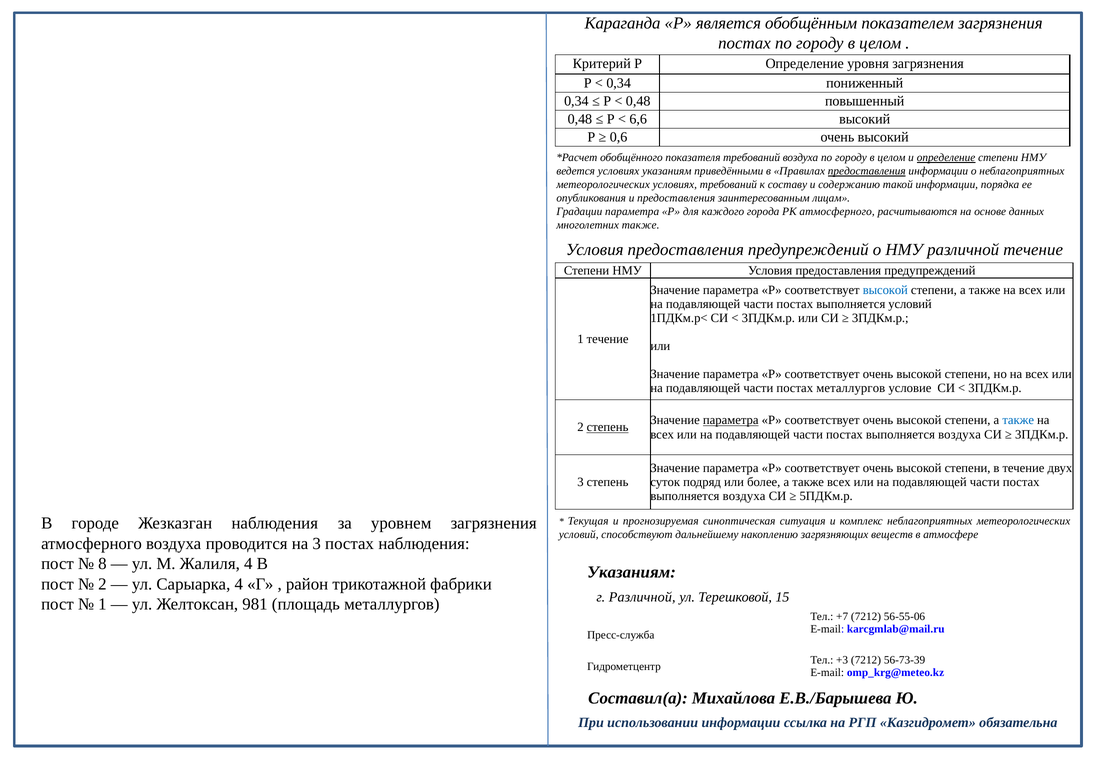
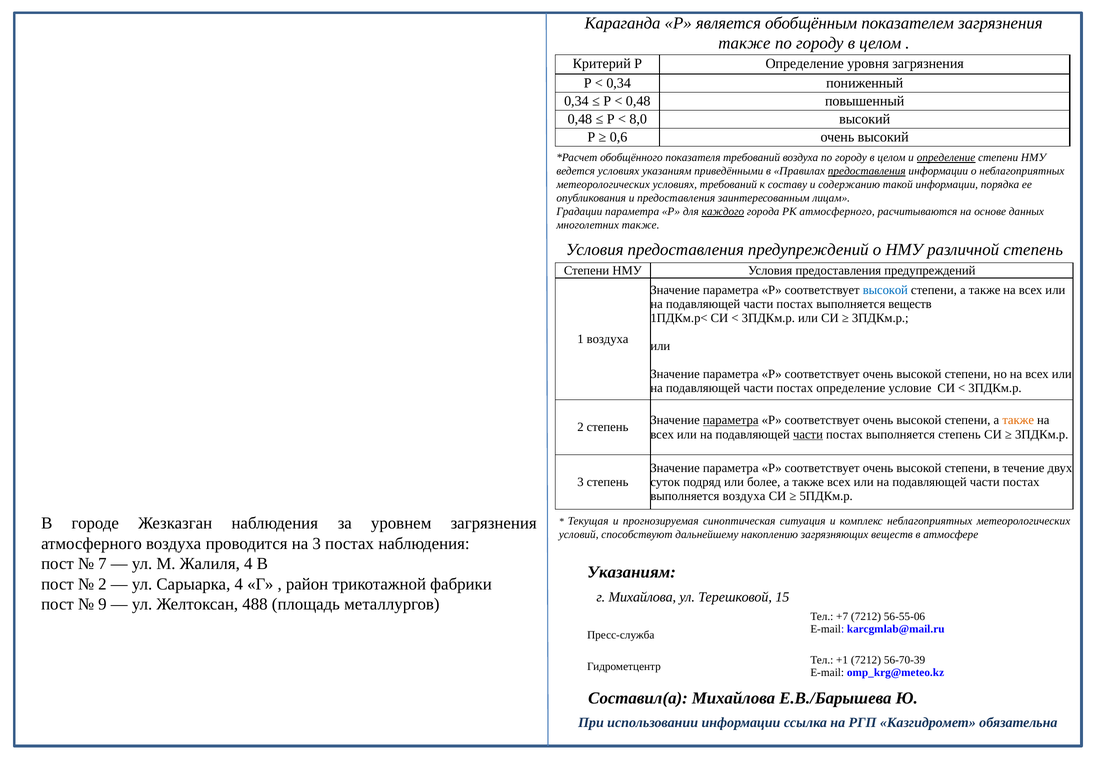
постах: постах -> также (744, 43)
6,6: 6,6 -> 8,0 (638, 119)
каждого underline: none -> present (723, 212)
различной течение: течение -> степень (1033, 249)
выполняется условий: условий -> веществ (910, 304)
1 течение: течение -> воздуха (608, 339)
постах металлургов: металлургов -> определение (851, 388)
также colour: blue -> orange (1018, 420)
степень underline: present -> none (608, 427)
части underline: none -> present (808, 434)
воздуха: воздуха -> степень (959, 434)
8: 8 -> 7 (102, 564)
г Различной: Различной -> Михайлова (642, 597)
1: 1 -> 9 (102, 604)
981: 981 -> 488 (255, 604)
+3: +3 -> +1 (842, 660)
56-73-39: 56-73-39 -> 56-70-39 (905, 660)
